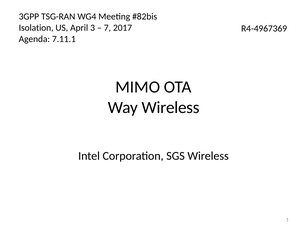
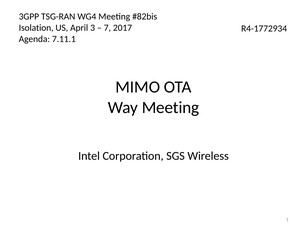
R4-4967369: R4-4967369 -> R4-1772934 (264, 29)
Way Wireless: Wireless -> Meeting (170, 108)
